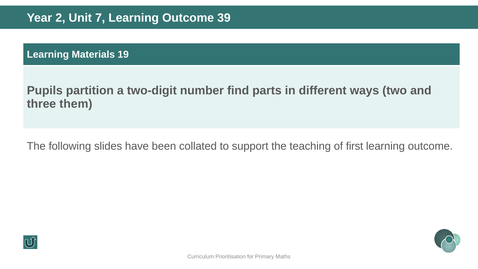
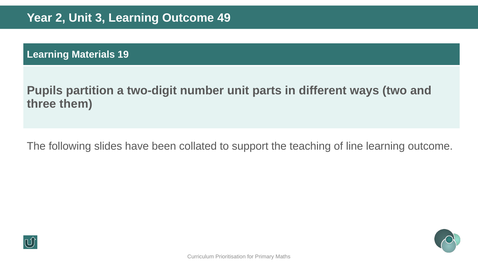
7: 7 -> 3 (100, 18)
39: 39 -> 49 (224, 18)
number find: find -> unit (238, 91)
first: first -> line (355, 146)
